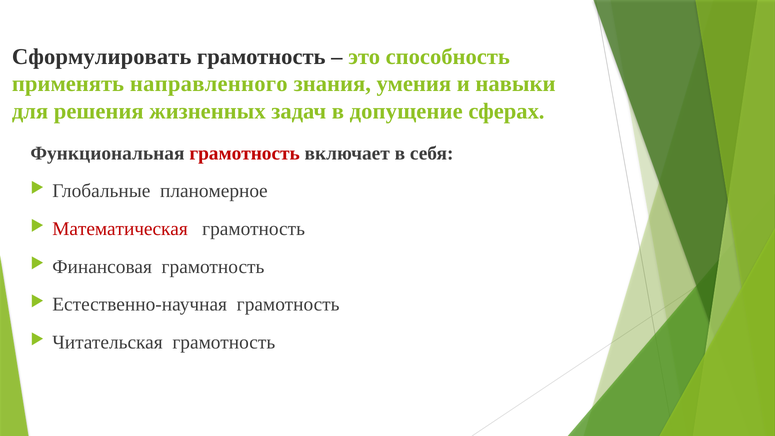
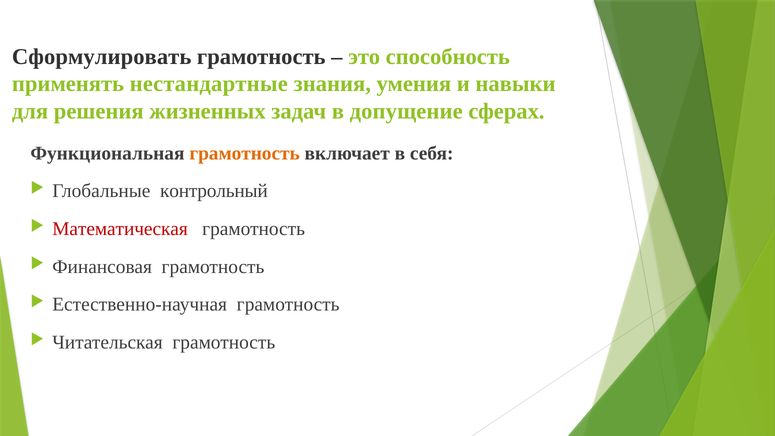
направленного: направленного -> нестандартные (209, 84)
грамотность colour: red -> orange (245, 153)
планомерное: планомерное -> контрольный (214, 191)
